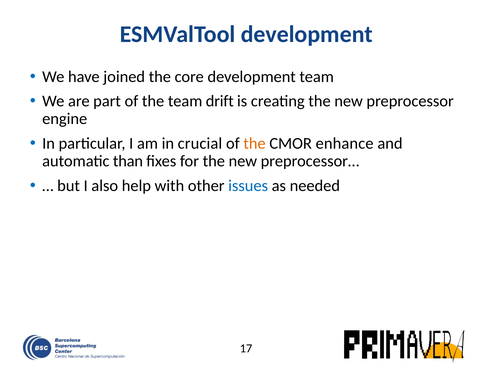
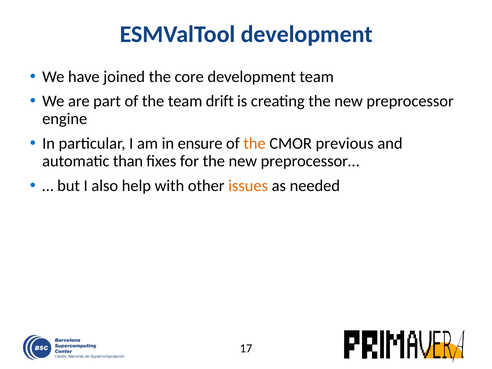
crucial: crucial -> ensure (200, 143)
enhance: enhance -> previous (345, 143)
issues colour: blue -> orange (248, 186)
